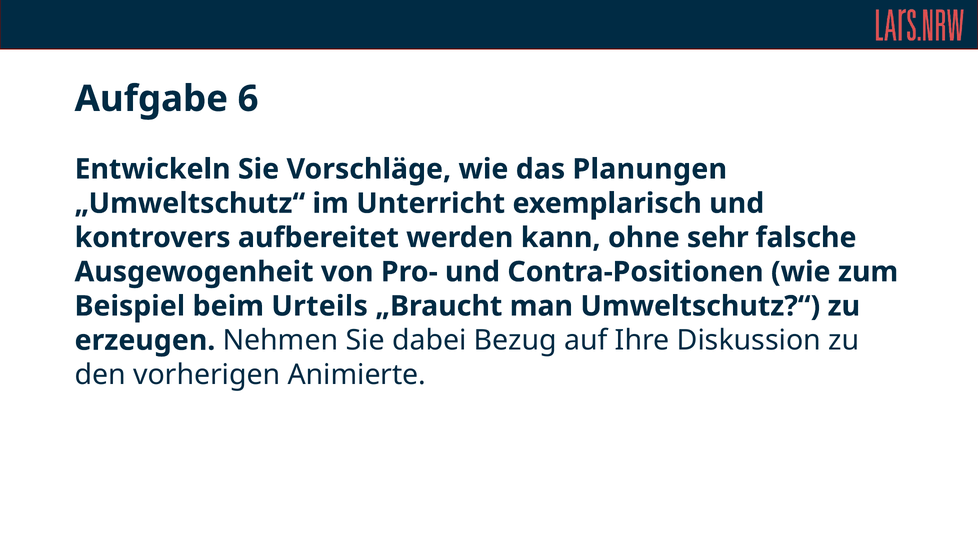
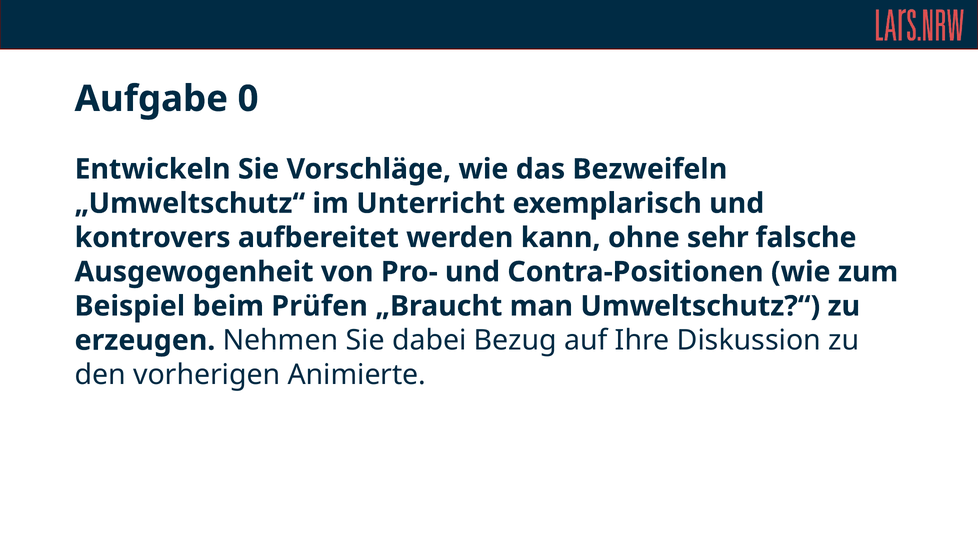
6: 6 -> 0 (248, 99)
Planungen: Planungen -> Bezweifeln (650, 169)
Urteils: Urteils -> Prüfen (320, 306)
